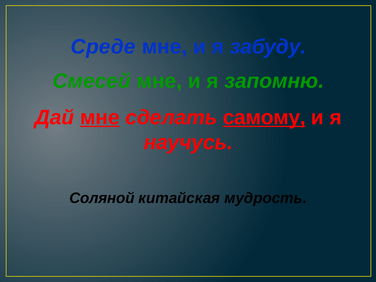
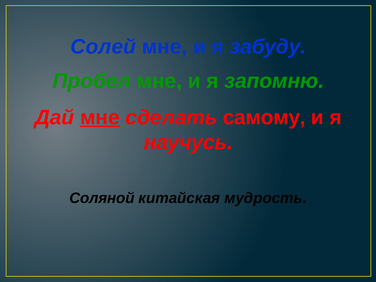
Среде: Среде -> Солей (103, 47)
Смесей: Смесей -> Пробел (92, 81)
самому underline: present -> none (264, 117)
